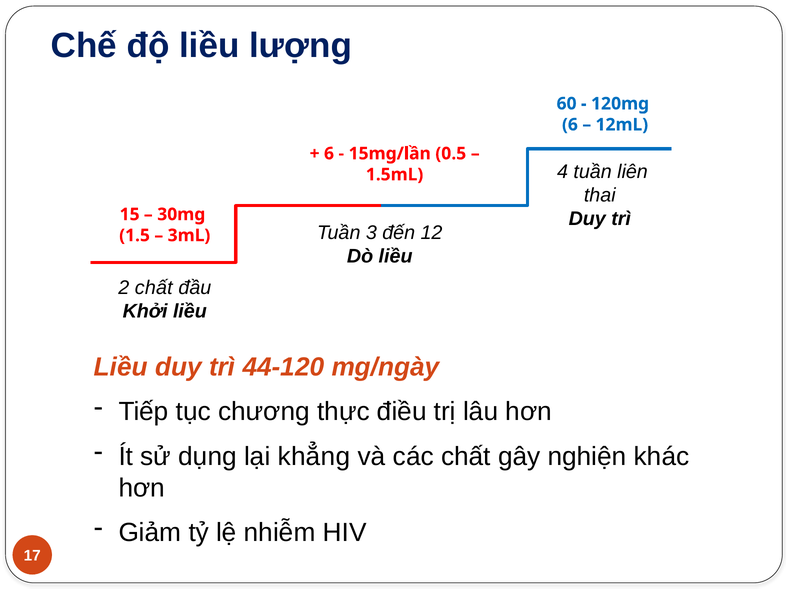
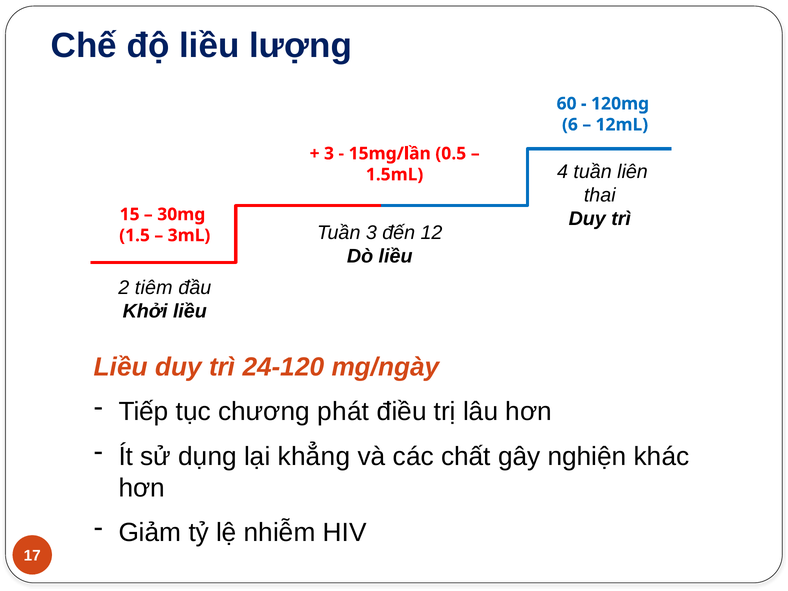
6: 6 -> 3 (329, 154)
2 chất: chất -> tiêm (154, 288)
44-120: 44-120 -> 24-120 (283, 367)
thực: thực -> phát (343, 412)
